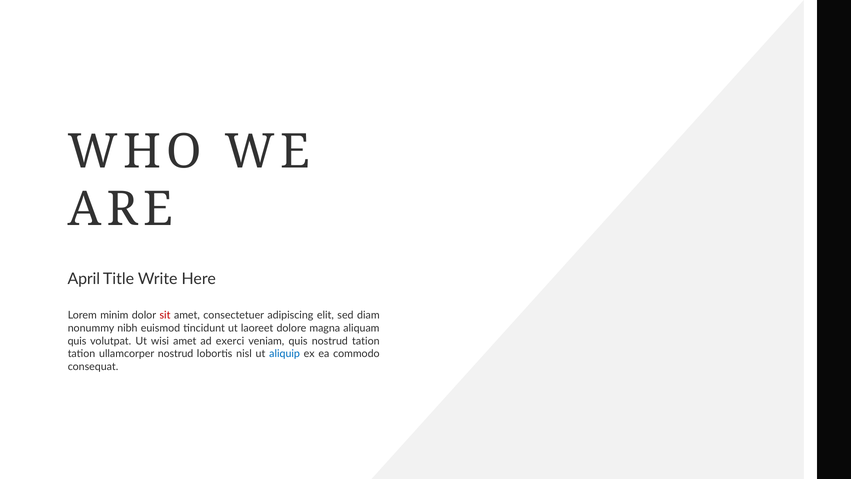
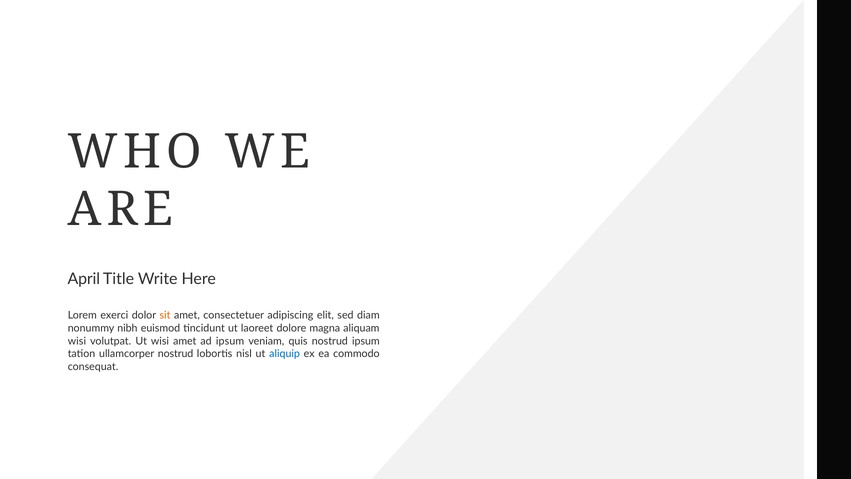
minim: minim -> exerci (114, 315)
sit colour: red -> orange (165, 315)
quis: quis -> wisi (77, 341)
ad exerci: exerci -> ipsum (230, 341)
nostrud tation: tation -> ipsum (366, 341)
